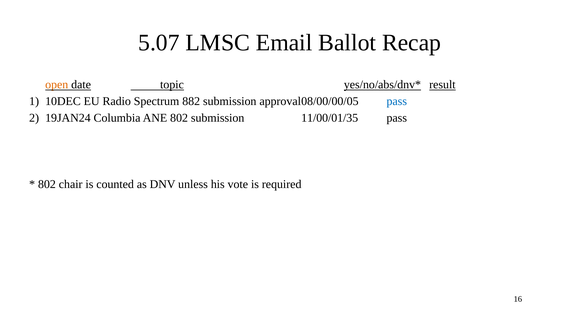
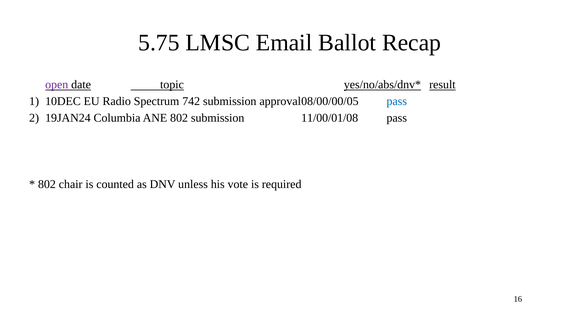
5.07: 5.07 -> 5.75 (159, 43)
open colour: orange -> purple (57, 85)
882: 882 -> 742 (191, 101)
11/00/01/35: 11/00/01/35 -> 11/00/01/08 (330, 118)
